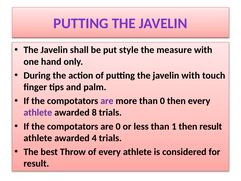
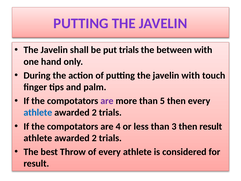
put style: style -> trials (129, 50)
measure: measure -> between (174, 50)
than 0: 0 -> 5 (162, 101)
athlete colour: purple -> blue (38, 112)
8: 8 -> 2 (94, 112)
are 0: 0 -> 4 (118, 126)
1: 1 -> 3 (174, 126)
4: 4 -> 2 (94, 138)
